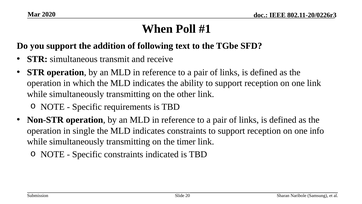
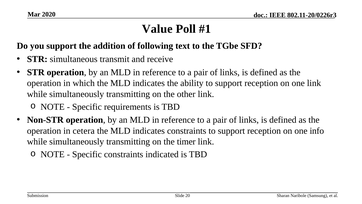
When: When -> Value (157, 29)
single: single -> cetera (84, 131)
